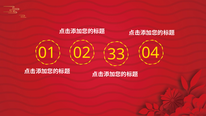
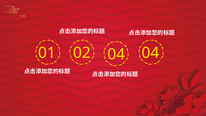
02 33: 33 -> 04 (116, 54)
